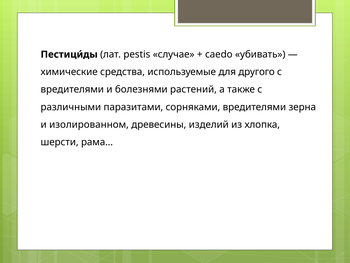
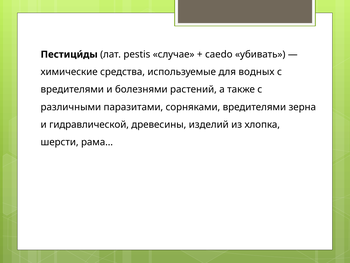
другого: другого -> водных (256, 72)
изолированном: изолированном -> гидравлической (89, 124)
